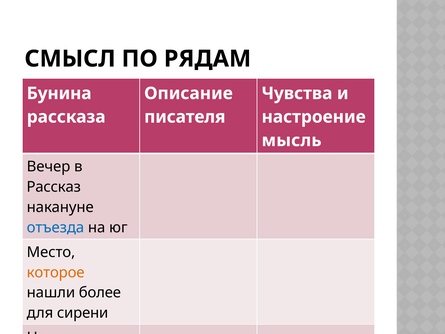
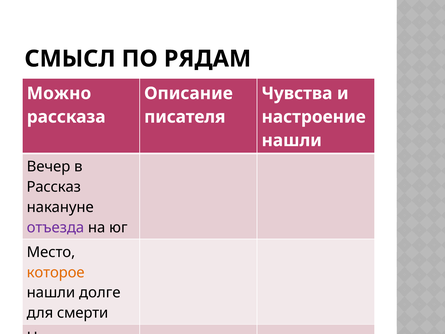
Бунина: Бунина -> Можно (59, 93)
мысль: мысль -> нашли (292, 140)
отъезда colour: blue -> purple (55, 227)
более: более -> долге (100, 293)
сирени: сирени -> смерти (83, 313)
